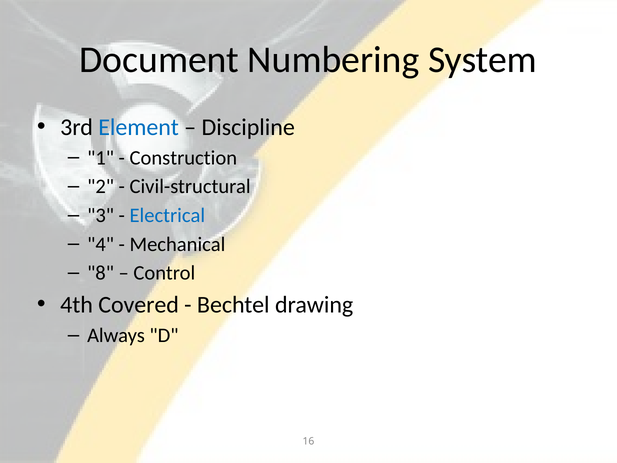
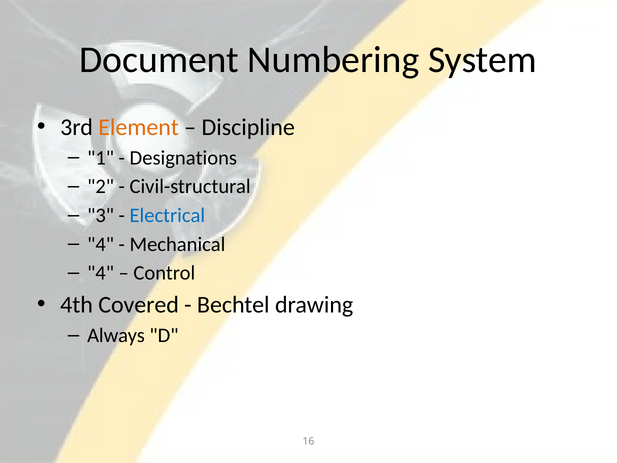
Element colour: blue -> orange (139, 127)
Construction: Construction -> Designations (183, 158)
8: 8 -> 4 (101, 273)
